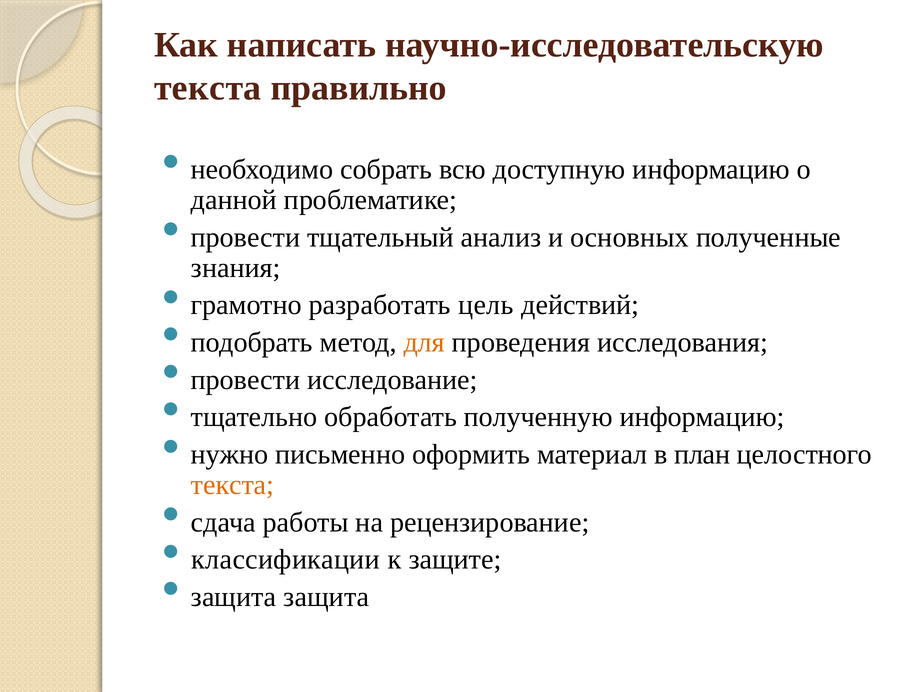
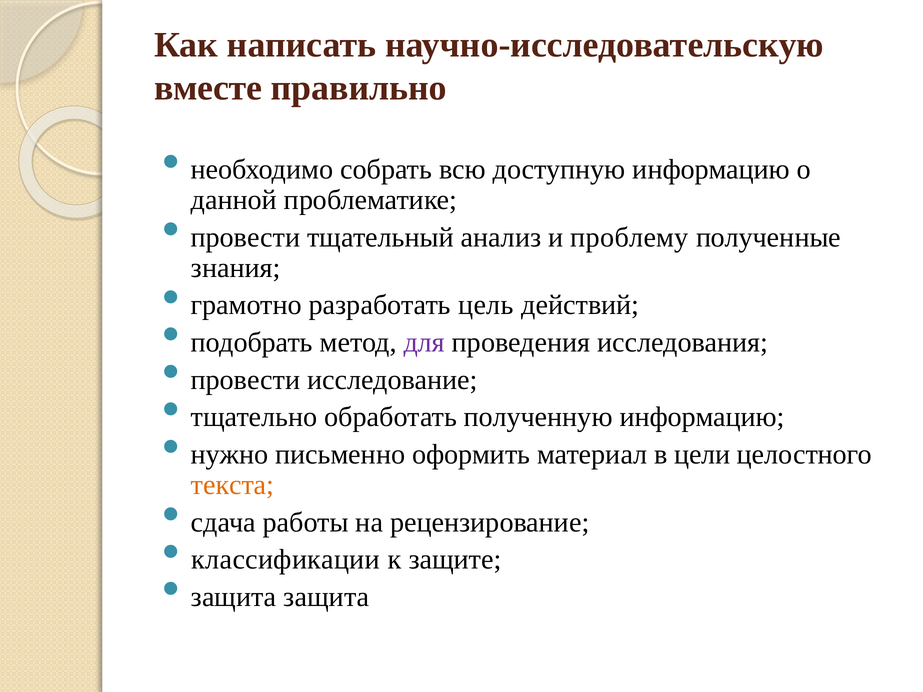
текста: текста -> вместе (208, 88)
основных: основных -> проблему (629, 237)
для colour: orange -> purple (424, 343)
план: план -> цели (702, 455)
